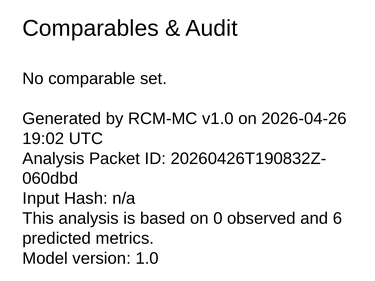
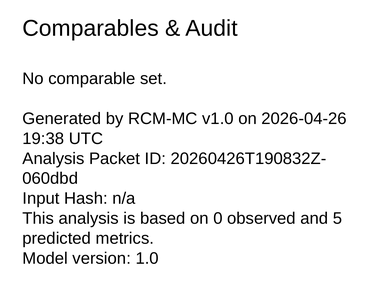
19:02: 19:02 -> 19:38 (43, 139)
6: 6 -> 5 (338, 219)
